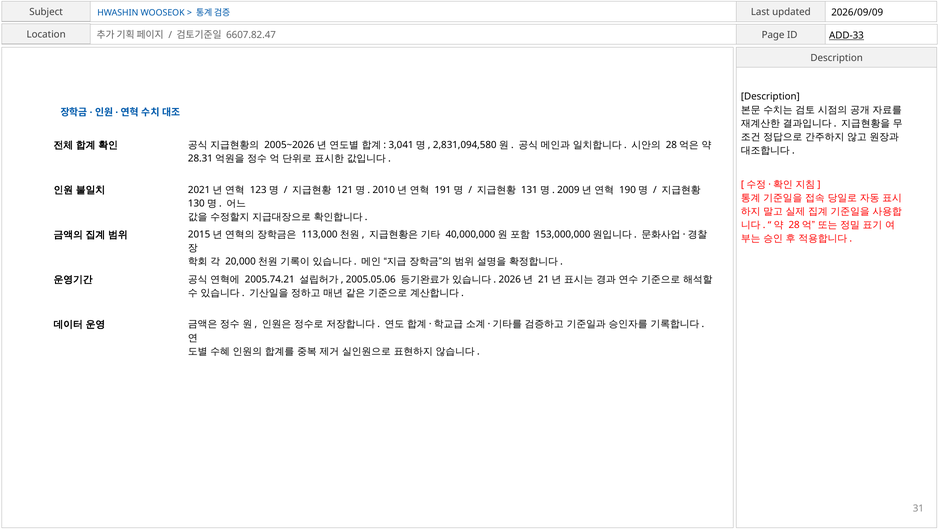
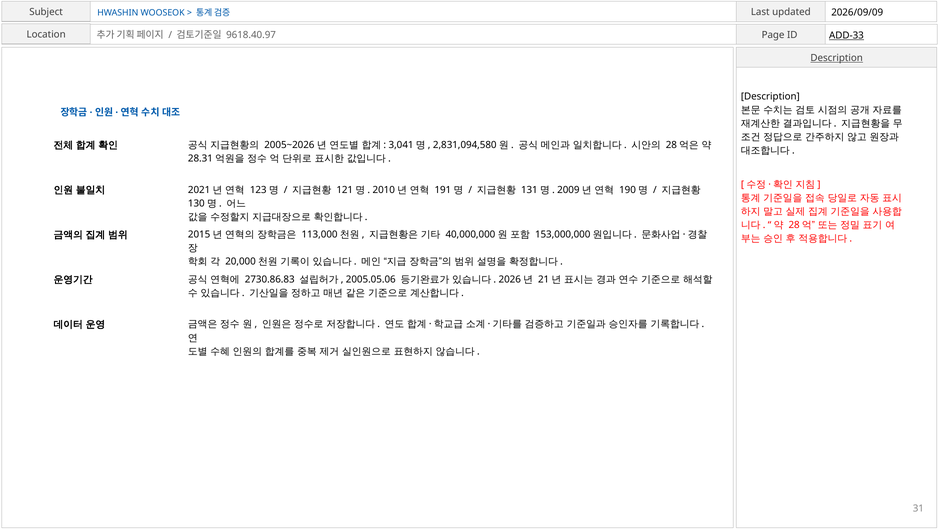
6607.82.47: 6607.82.47 -> 9618.40.97 (251, 35)
Description underline: none -> present (837, 58)
2005.74.21: 2005.74.21 -> 2730.86.83 (270, 279)
